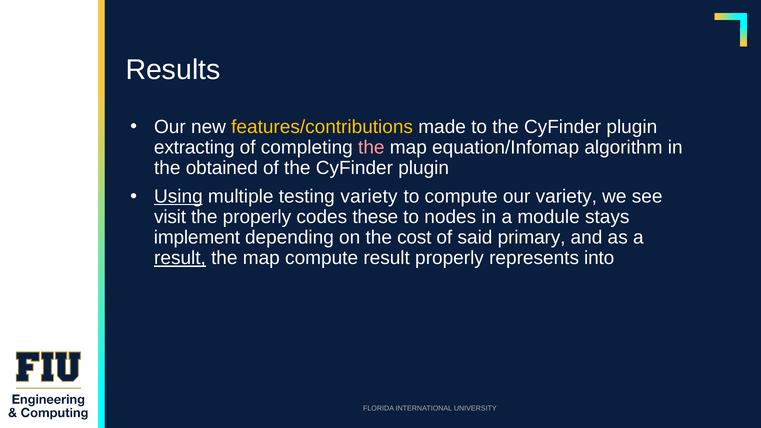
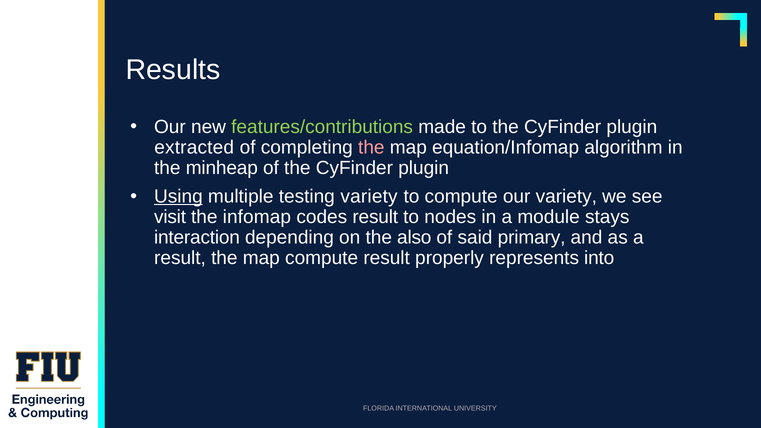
features/contributions colour: yellow -> light green (322, 127)
extracting: extracting -> extracted (194, 148)
obtained: obtained -> minheap (222, 168)
the properly: properly -> infomap (257, 217)
codes these: these -> result (375, 217)
implement: implement -> interaction (197, 238)
cost: cost -> also (414, 238)
result underline: present -> none (180, 258)
